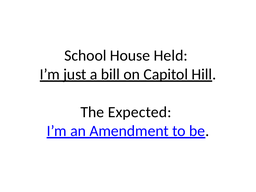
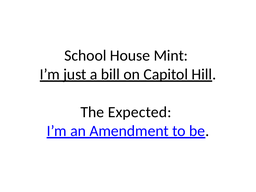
Held: Held -> Mint (171, 56)
